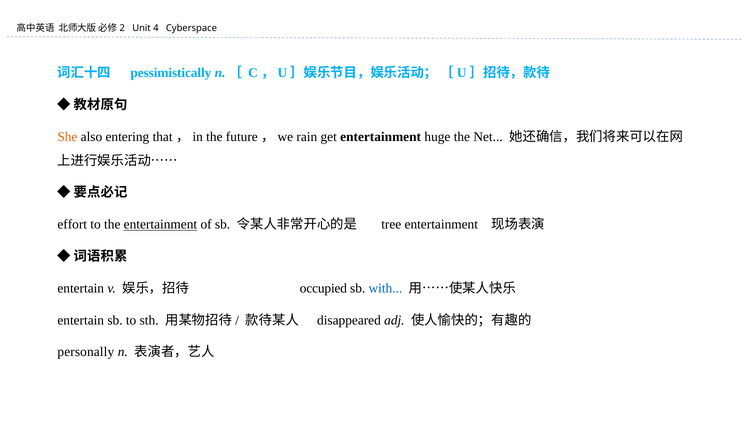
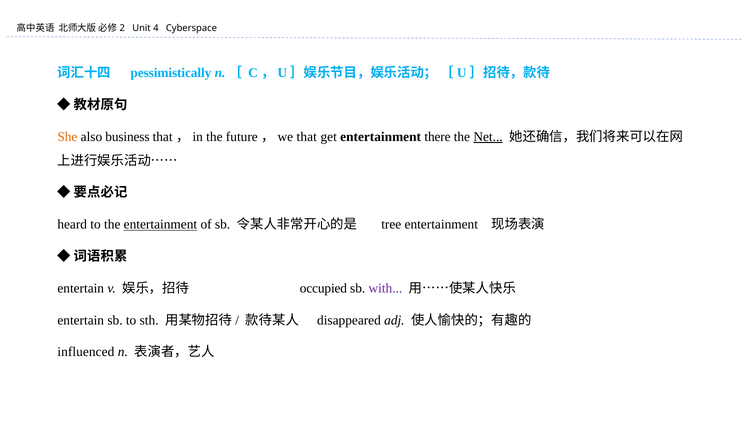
entering: entering -> business (127, 137)
future，we rain: rain -> that (307, 137)
huge: huge -> there (438, 137)
Net underline: none -> present (488, 137)
effort: effort -> heard (72, 224)
with colour: blue -> purple (385, 288)
personally: personally -> influenced (86, 352)
